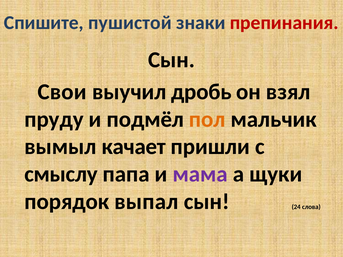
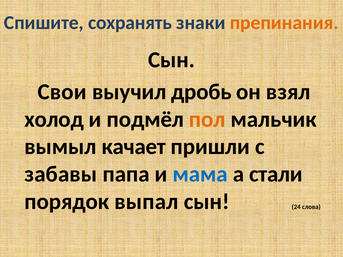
пушистой: пушистой -> сохранять (130, 23)
препинания colour: red -> orange (284, 23)
пруду: пруду -> холод (54, 119)
смыслу: смыслу -> забавы (61, 174)
мама colour: purple -> blue (200, 174)
щуки: щуки -> стали (276, 174)
